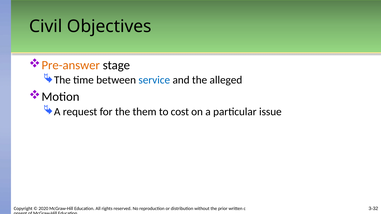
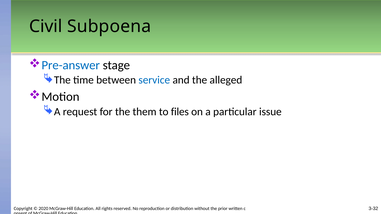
Objectives: Objectives -> Subpoena (109, 26)
Pre-answer colour: orange -> blue (71, 65)
cost: cost -> files (180, 112)
